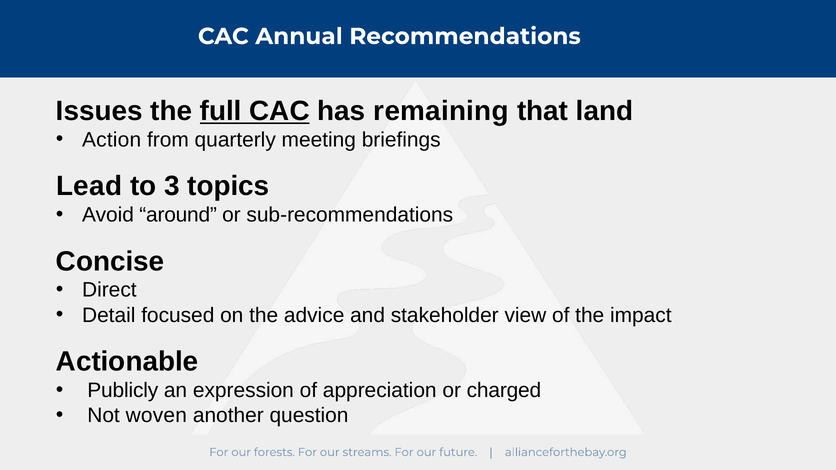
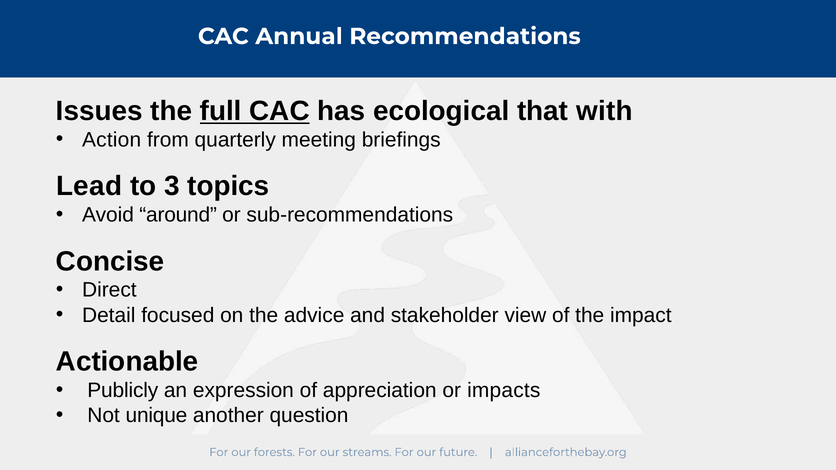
remaining: remaining -> ecological (441, 111)
land: land -> with (604, 111)
charged: charged -> impacts (504, 391)
woven: woven -> unique (156, 416)
